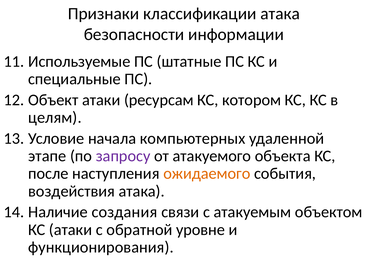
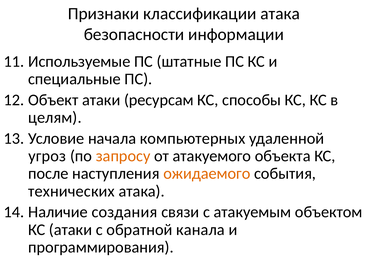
котором: котором -> способы (252, 100)
этапе: этапе -> угроз (47, 156)
запросу colour: purple -> orange (123, 156)
воздействия: воздействия -> технических (71, 191)
уровне: уровне -> канала (200, 230)
функционирования: функционирования -> программирования (101, 248)
